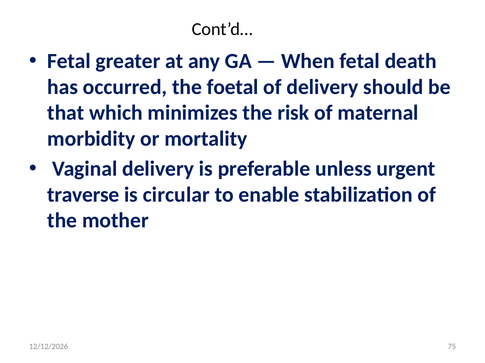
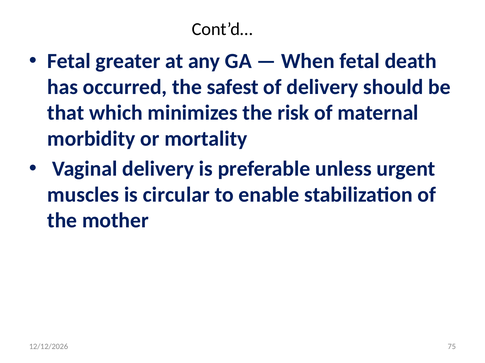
foetal: foetal -> safest (233, 87)
traverse: traverse -> muscles (83, 195)
